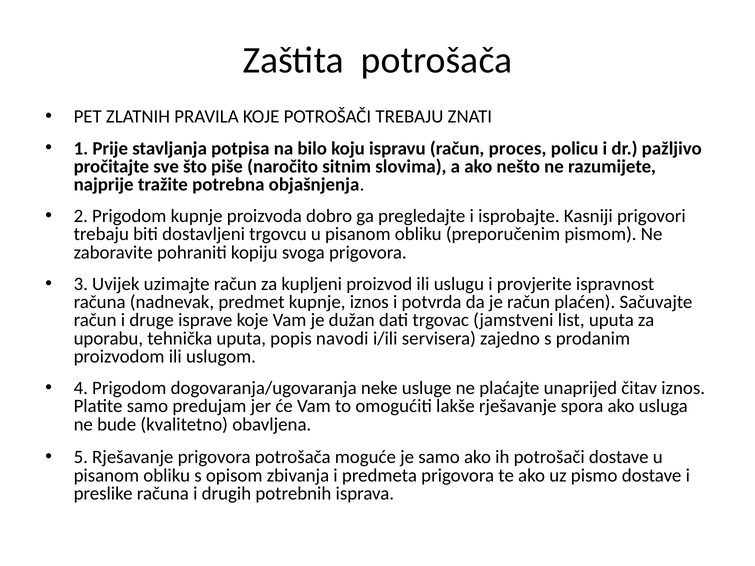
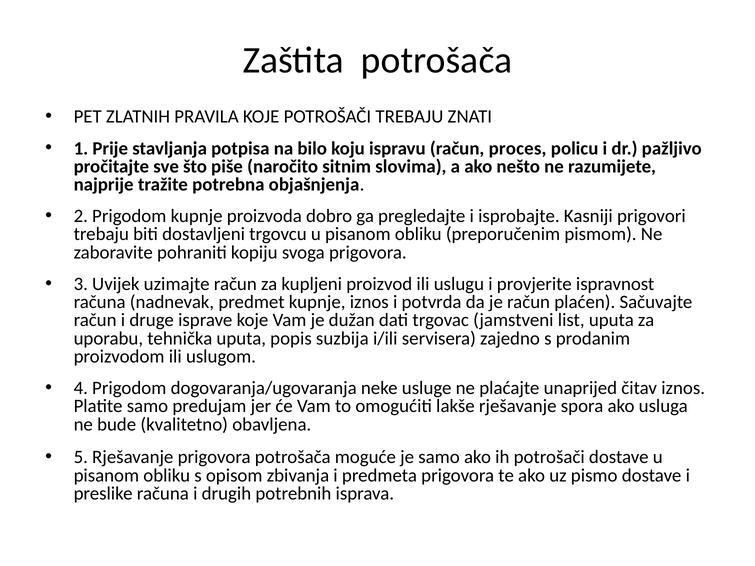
navodi: navodi -> suzbija (342, 338)
